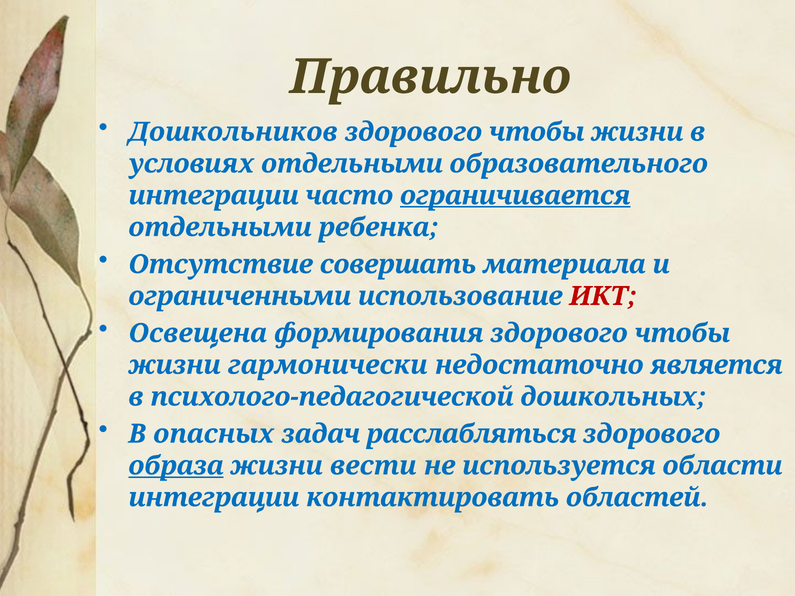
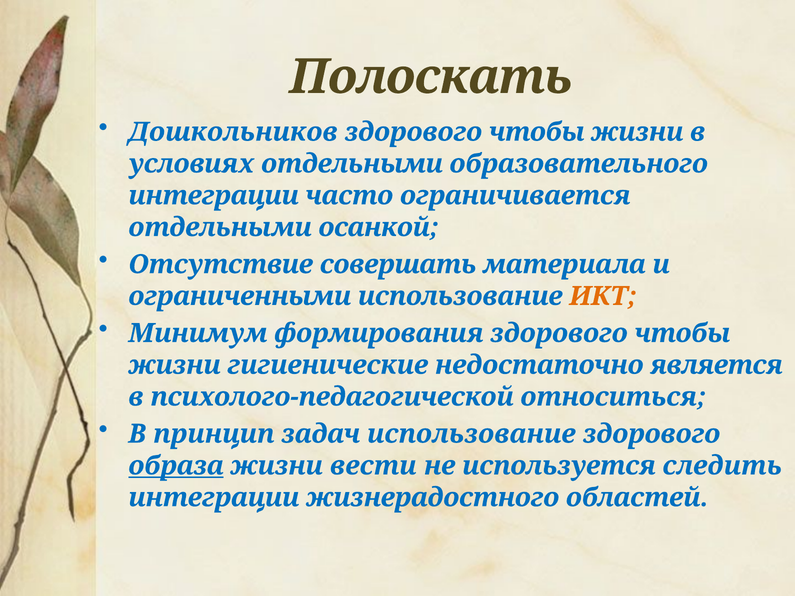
Правильно: Правильно -> Полоскать (431, 77)
ограничивается underline: present -> none (515, 196)
ребенка: ребенка -> осанкой (379, 227)
ИКТ colour: red -> orange (603, 296)
Освещена: Освещена -> Минимум (198, 333)
гармонически: гармонически -> гигиенические (328, 365)
дошкольных: дошкольных -> относиться (614, 397)
опасных: опасных -> принцип (214, 434)
задач расслабляться: расслабляться -> использование (471, 434)
области: области -> следить (722, 466)
контактировать: контактировать -> жизнерадостного (433, 498)
